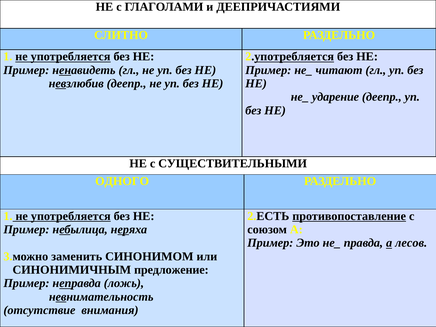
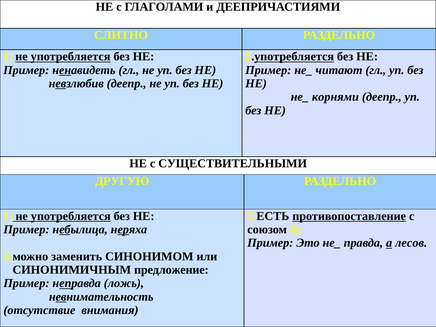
ударение: ударение -> корнями (335, 97)
ОДНОГО: ОДНОГО -> ДРУГУЮ (122, 181)
